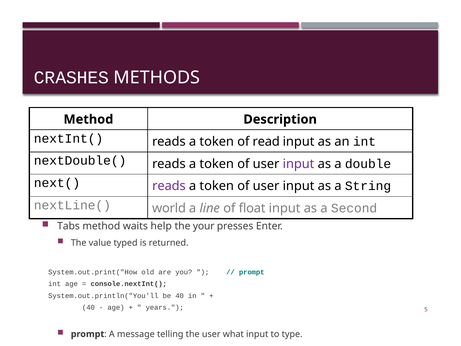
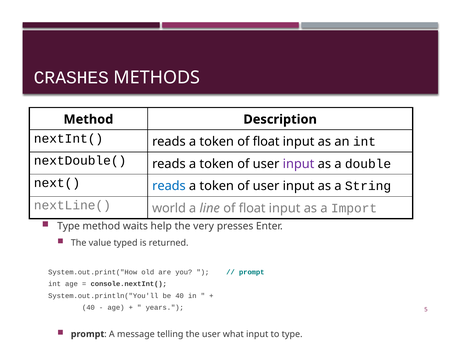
token of read: read -> float (266, 141)
reads colour: purple -> blue (169, 186)
Second: Second -> Import (354, 208)
Tabs: Tabs -> Type (69, 226)
your: your -> very (204, 226)
